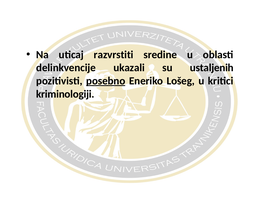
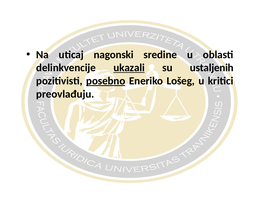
razvrstiti: razvrstiti -> nagonski (114, 54)
ukazali underline: none -> present (129, 68)
kriminologiji: kriminologiji -> preovlađuju (65, 94)
